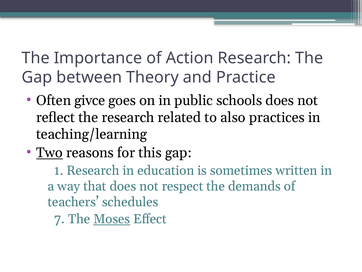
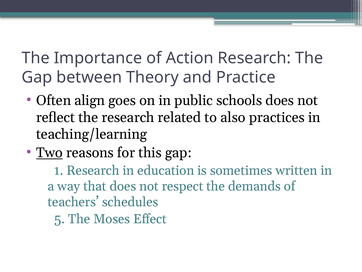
givce: givce -> align (90, 100)
7: 7 -> 5 (60, 219)
Moses underline: present -> none (112, 219)
